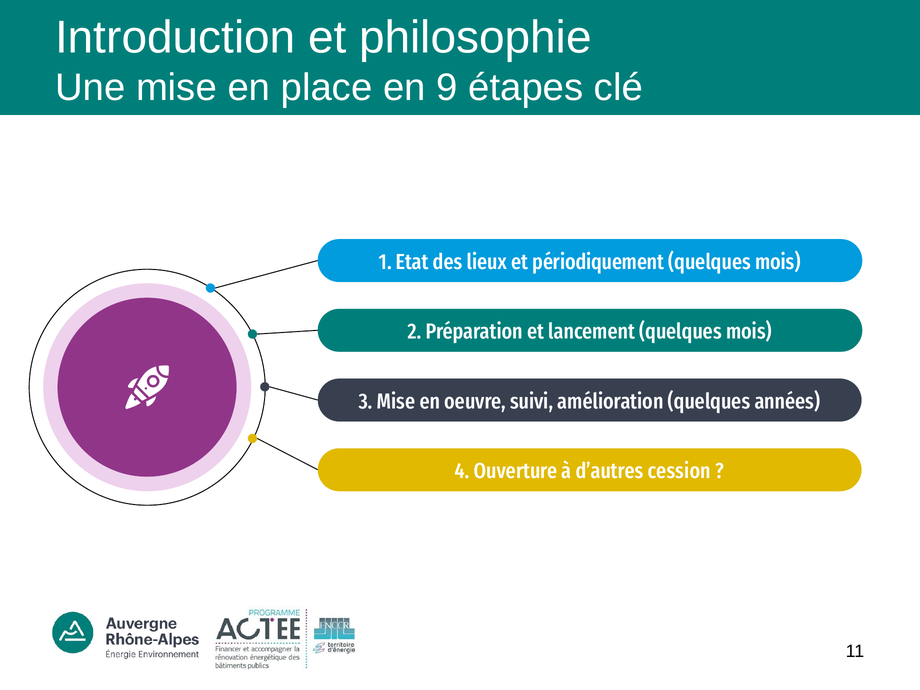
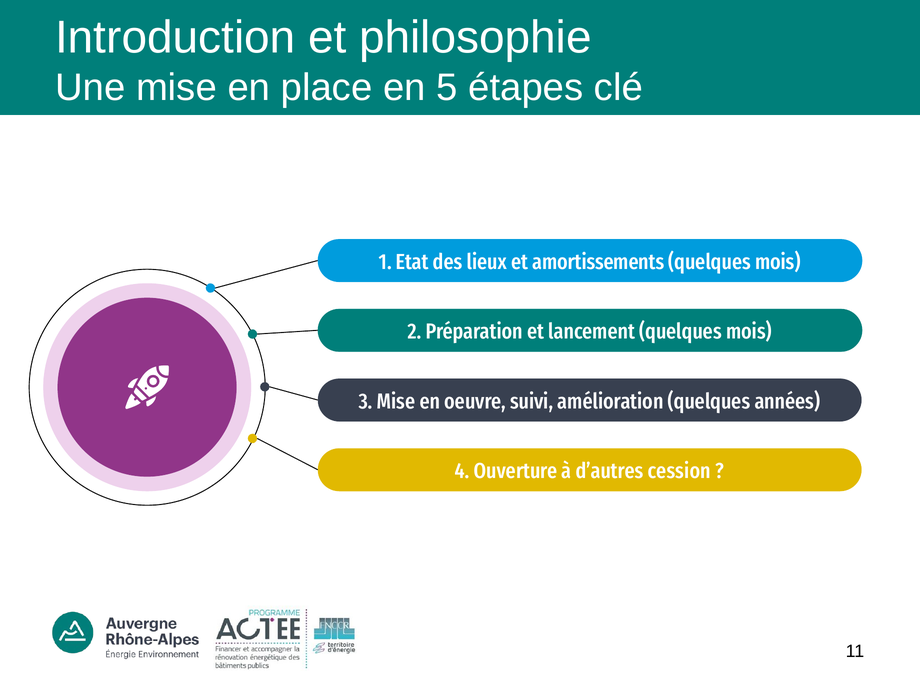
9: 9 -> 5 (447, 88)
périodiquement: périodiquement -> amortissements (598, 262)
